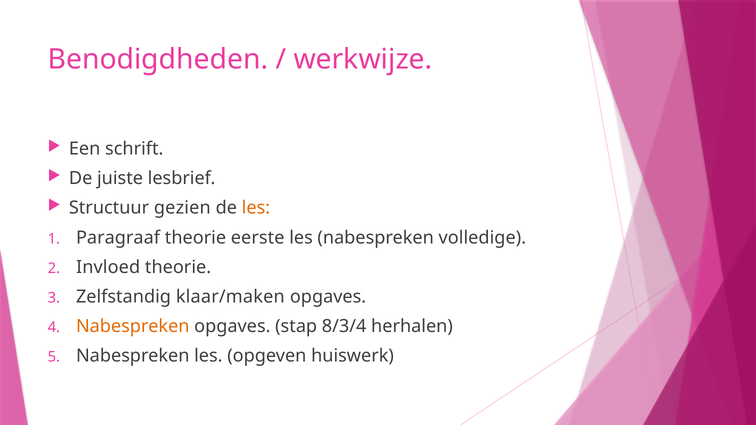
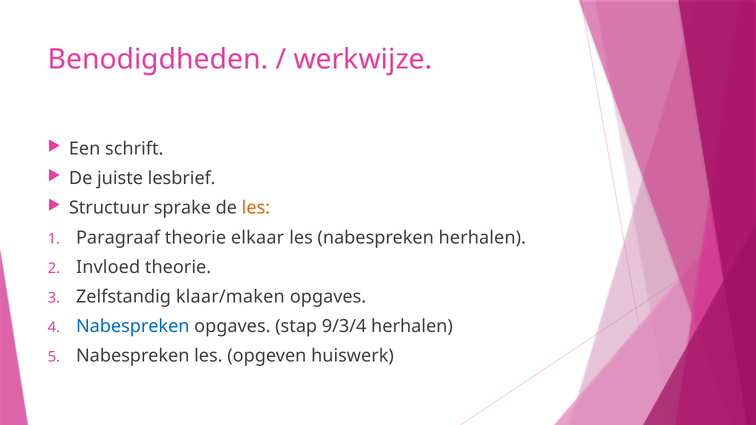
gezien: gezien -> sprake (182, 208)
eerste: eerste -> elkaar (258, 238)
nabespreken volledige: volledige -> herhalen (482, 238)
Nabespreken colour: orange -> blue (133, 327)
8/3/4: 8/3/4 -> 9/3/4 (344, 327)
